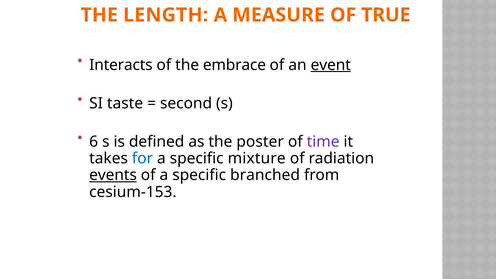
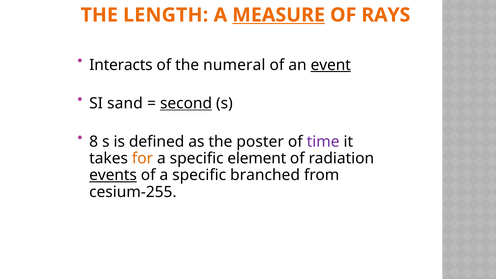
MEASURE underline: none -> present (279, 15)
TRUE: TRUE -> RAYS (386, 15)
embrace: embrace -> numeral (234, 65)
taste: taste -> sand (125, 103)
second underline: none -> present (186, 103)
6: 6 -> 8 (94, 142)
for colour: blue -> orange (142, 158)
mixture: mixture -> element (257, 158)
cesium-153: cesium-153 -> cesium-255 (133, 192)
